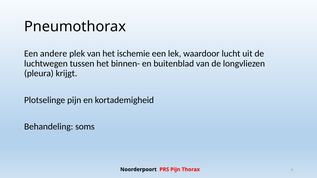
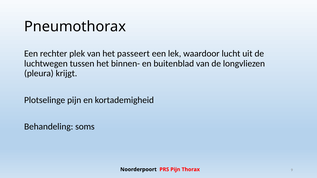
andere: andere -> rechter (54, 54)
ischemie: ischemie -> passeert (133, 54)
